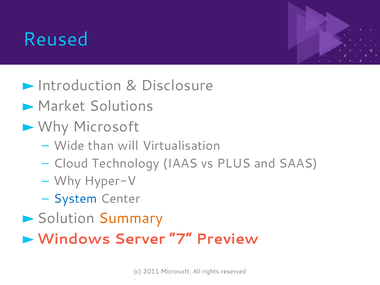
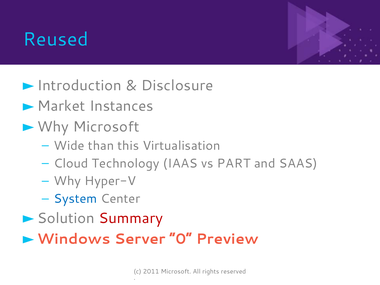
Solutions: Solutions -> Instances (121, 106)
will: will -> this (128, 146)
PLUS: PLUS -> PART (234, 163)
Summary colour: orange -> red (131, 218)
7: 7 -> 0 (181, 239)
